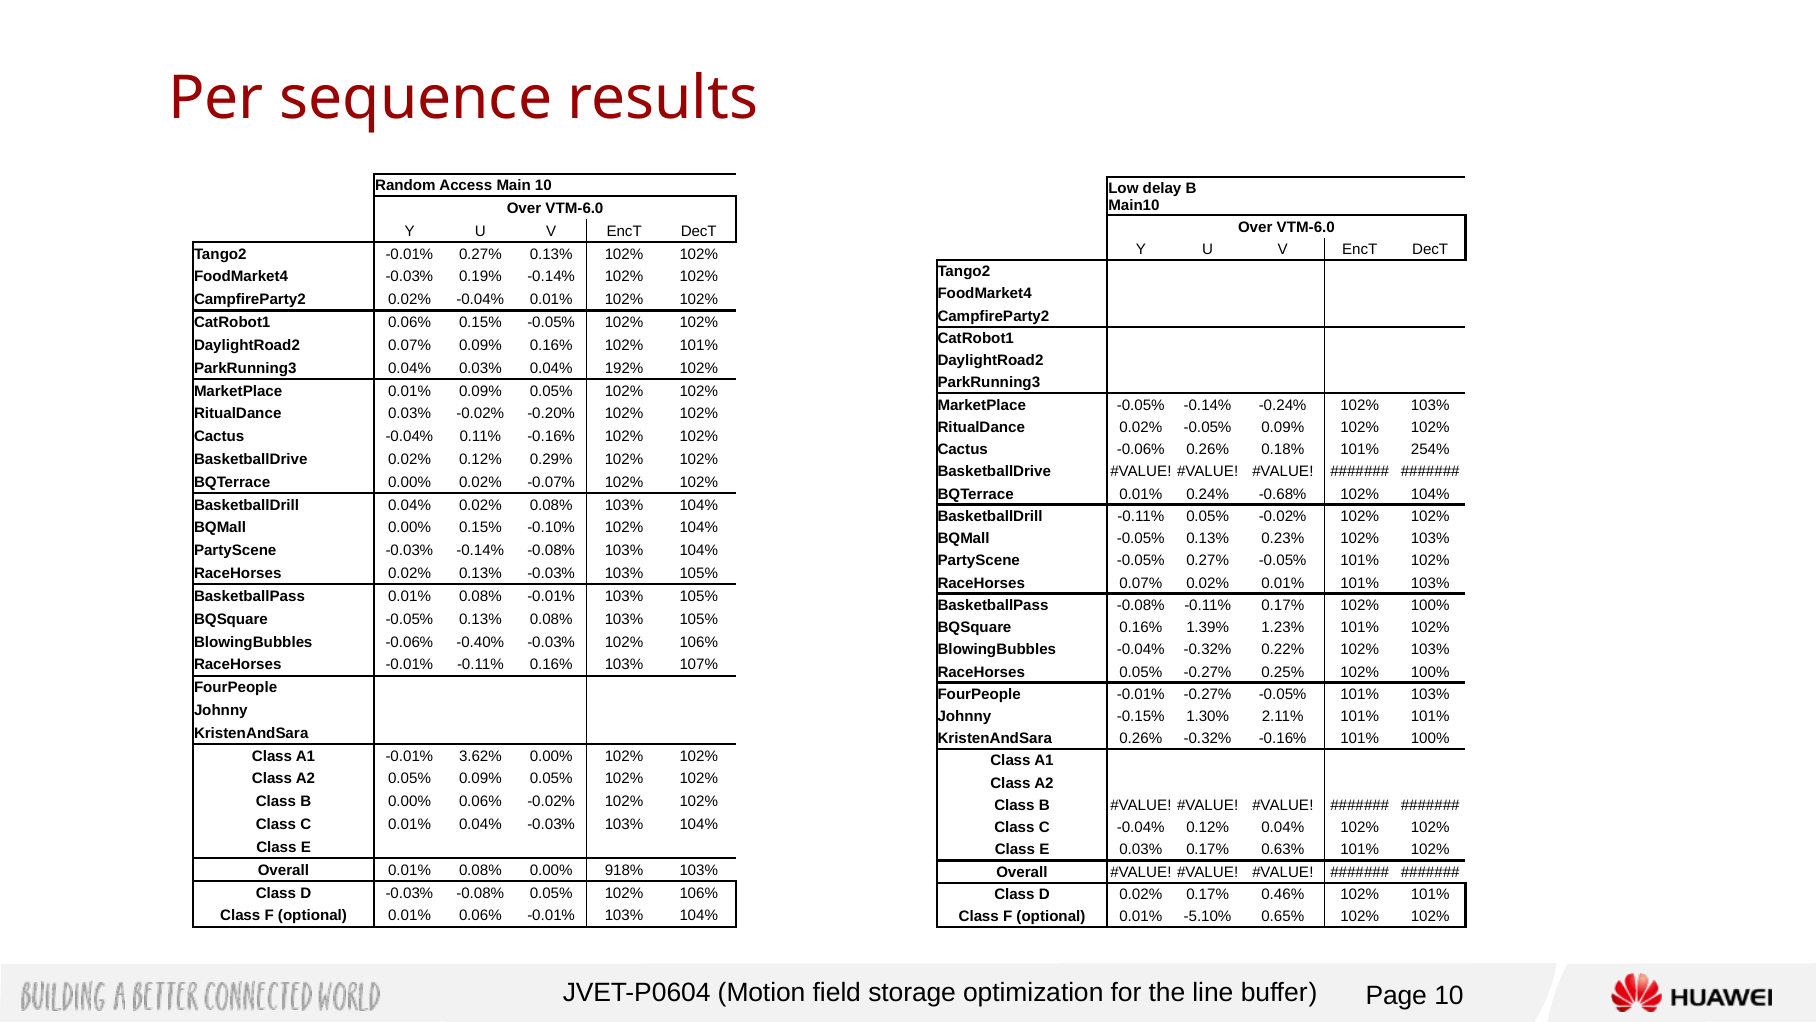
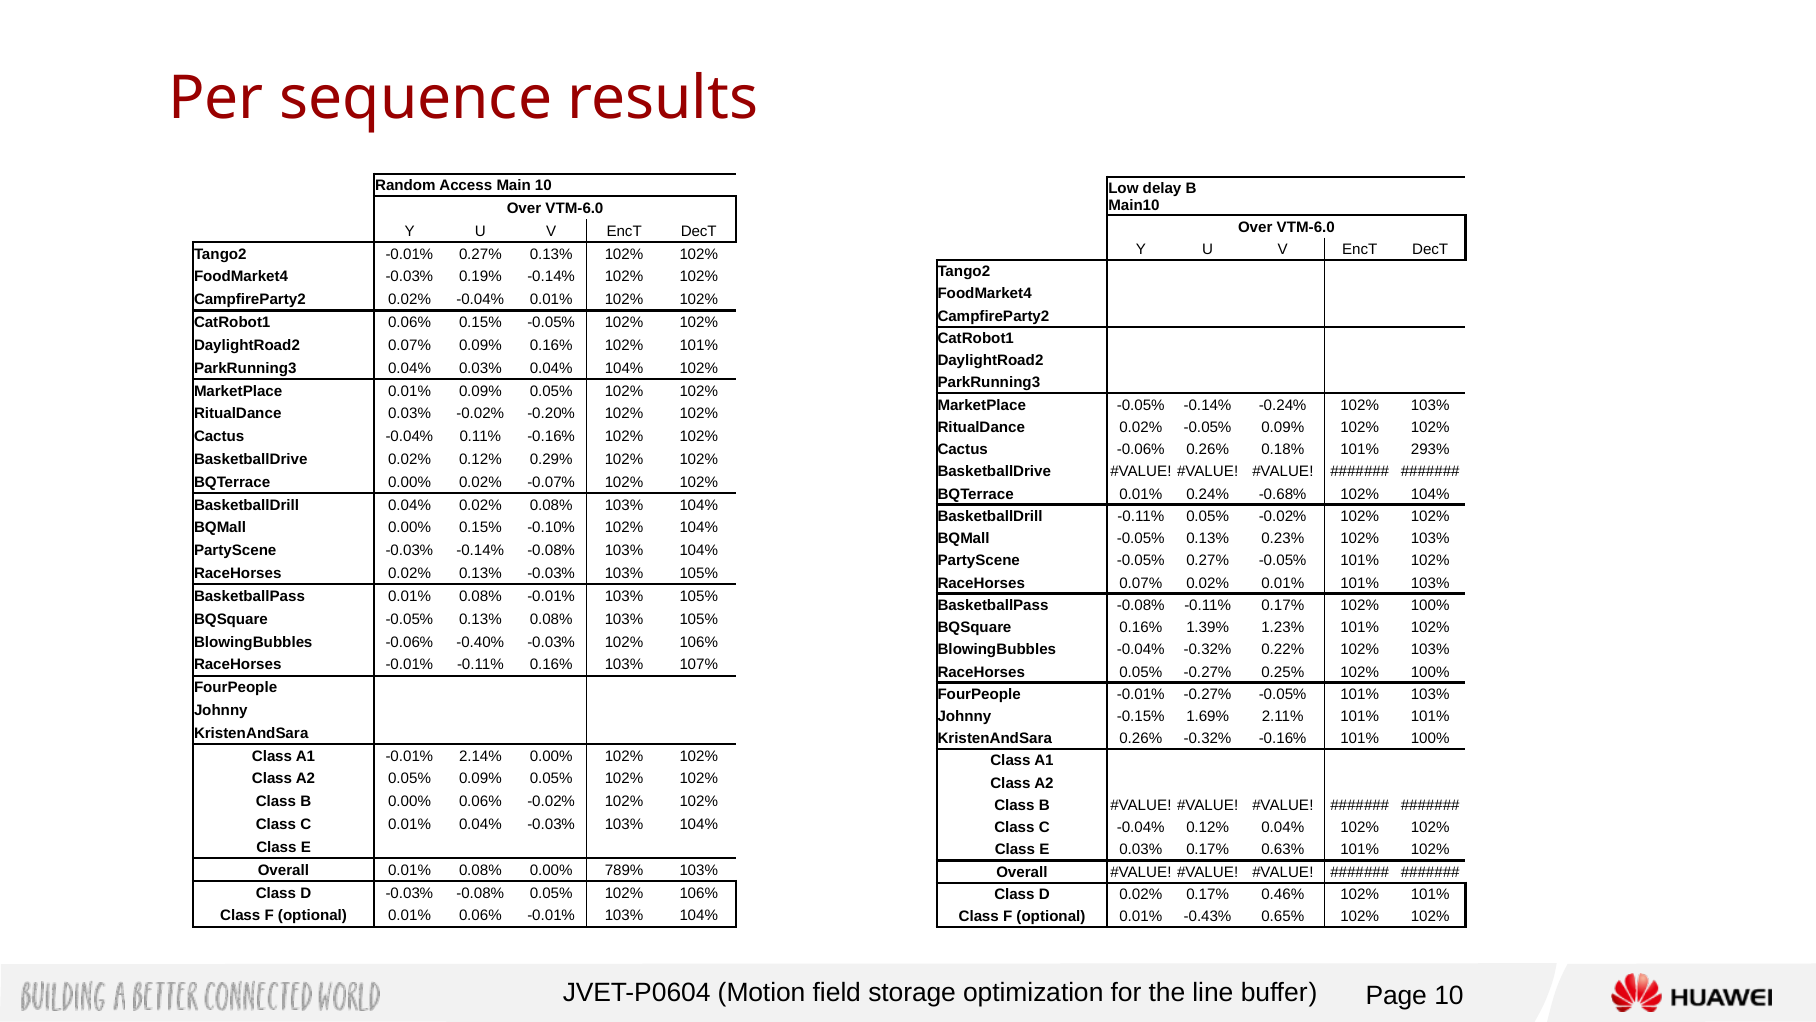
0.04% 192%: 192% -> 104% (624, 368)
254%: 254% -> 293% (1430, 449)
1.30%: 1.30% -> 1.69% (1208, 716)
3.62%: 3.62% -> 2.14% (480, 756)
918%: 918% -> 789% (624, 870)
-5.10%: -5.10% -> -0.43% (1208, 916)
